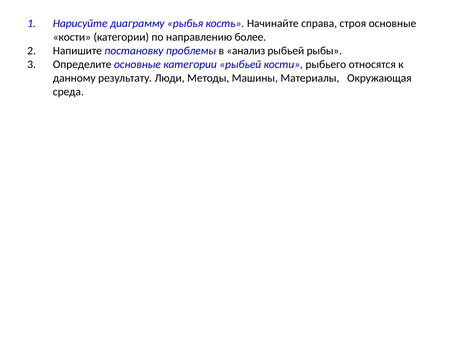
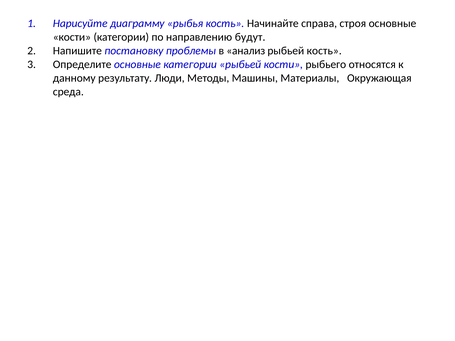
более: более -> будут (250, 37)
рыбьей рыбы: рыбы -> кость (324, 51)
